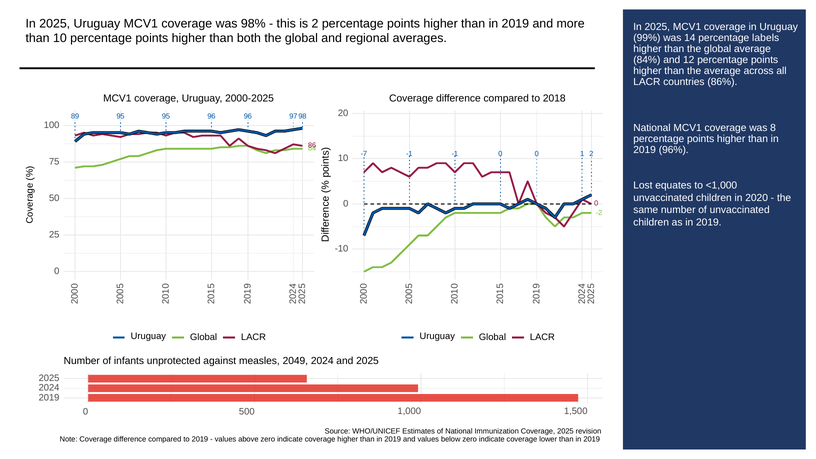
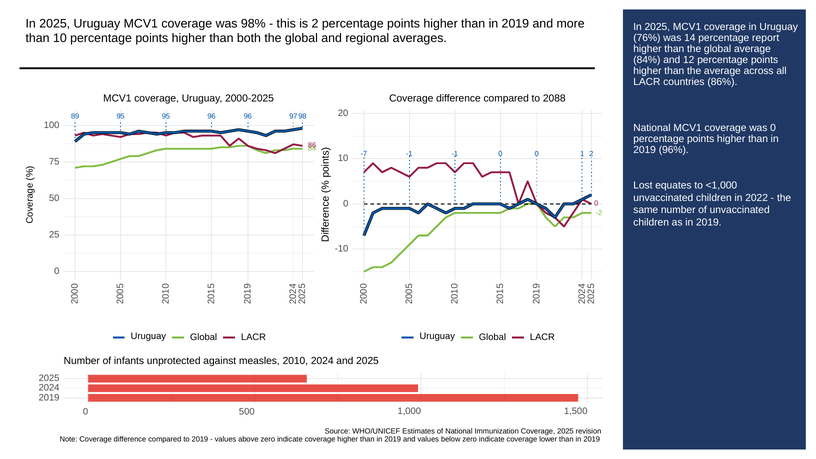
99%: 99% -> 76% (647, 38)
labels: labels -> report (766, 38)
2018: 2018 -> 2088 (554, 98)
was 8: 8 -> 0 (773, 128)
2020: 2020 -> 2022 (757, 198)
2049: 2049 -> 2010 (295, 361)
